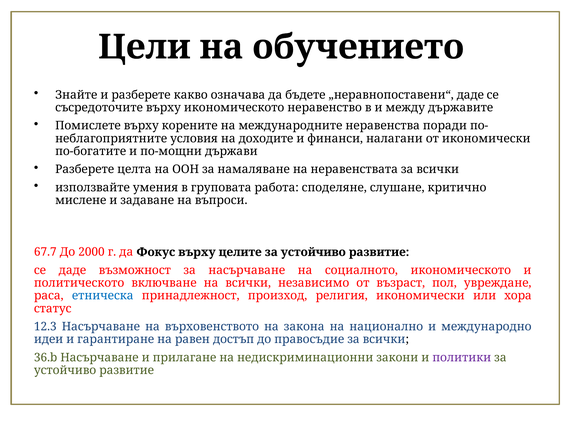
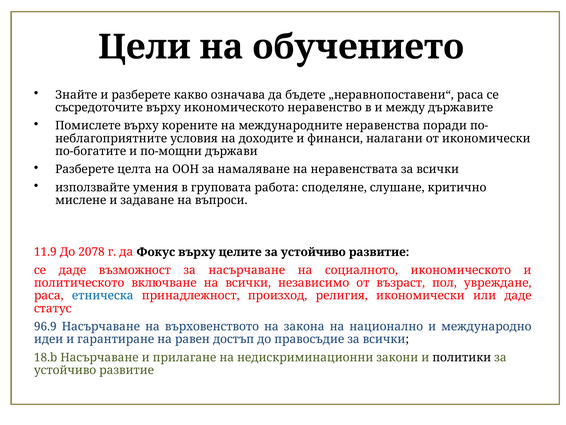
„неравнопоставени“ даде: даде -> раса (470, 95)
67.7: 67.7 -> 11.9 (45, 252)
2000: 2000 -> 2078 (91, 252)
или хора: хора -> даде (518, 295)
12.3: 12.3 -> 96.9 (45, 326)
36.b: 36.b -> 18.b (46, 357)
политики colour: purple -> black (462, 357)
